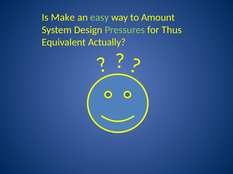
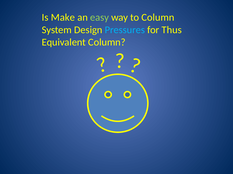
to Amount: Amount -> Column (158, 17)
Pressures colour: light green -> light blue (125, 30)
Equivalent Actually: Actually -> Column (107, 42)
